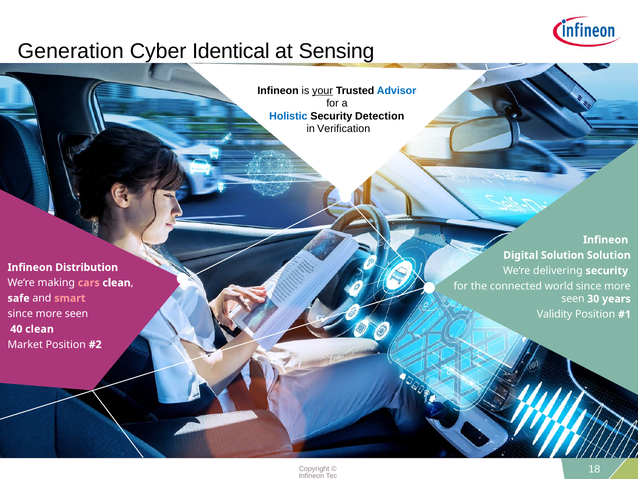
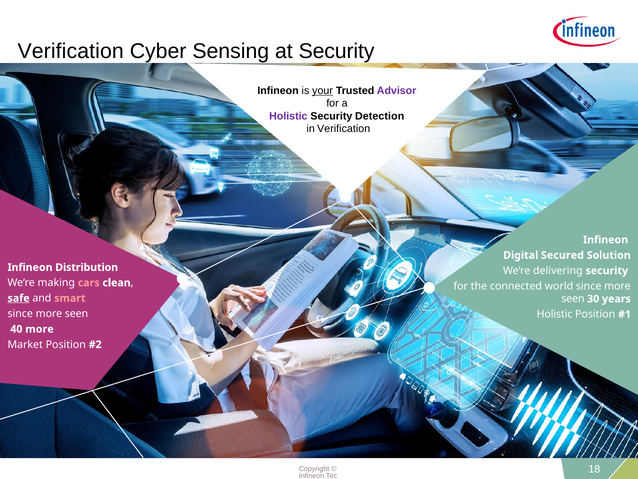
Generation: Generation -> Verification (71, 51)
Identical: Identical -> Sensing (231, 51)
at Sensing: Sensing -> Security (337, 51)
Advisor colour: blue -> purple (397, 90)
Holistic colour: blue -> purple (288, 116)
Digital Solution: Solution -> Secured (562, 255)
safe underline: none -> present (19, 298)
Validity: Validity -> Holistic (555, 314)
40 clean: clean -> more (39, 329)
